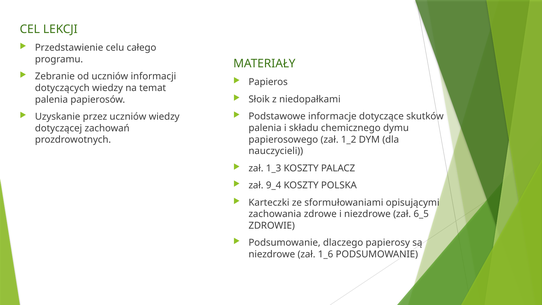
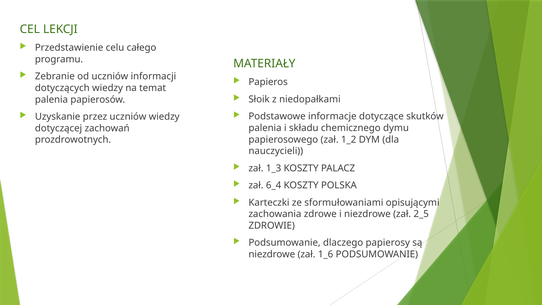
9_4: 9_4 -> 6_4 (274, 185)
6_5: 6_5 -> 2_5 (421, 214)
